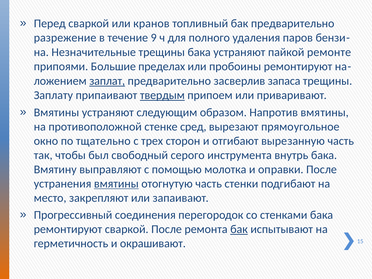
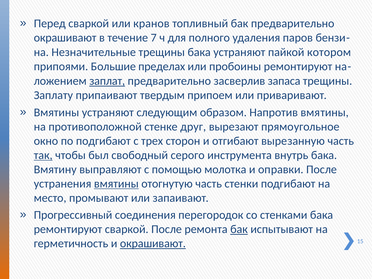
разрежение: разрежение -> окрашивают (65, 38)
9: 9 -> 7 (154, 38)
ремонте: ремонте -> котором (329, 52)
твердым underline: present -> none (162, 95)
сред: сред -> друг (193, 127)
по тщательно: тщательно -> подгибают (103, 141)
так underline: none -> present (43, 155)
закрепляют: закрепляют -> промывают (99, 198)
окрашивают underline: none -> present (153, 244)
